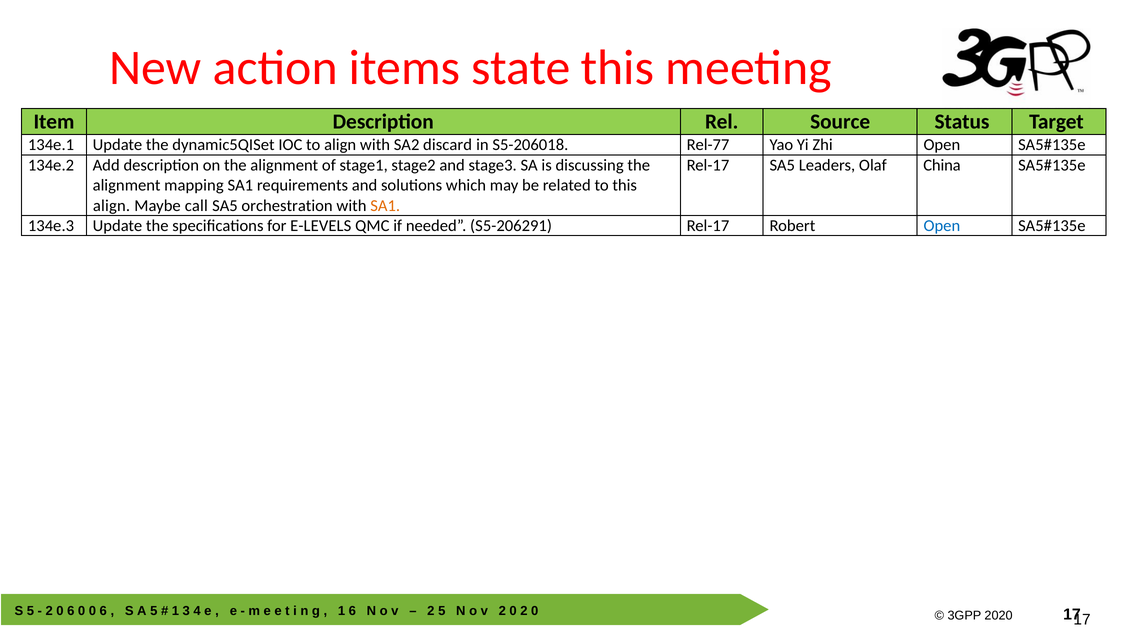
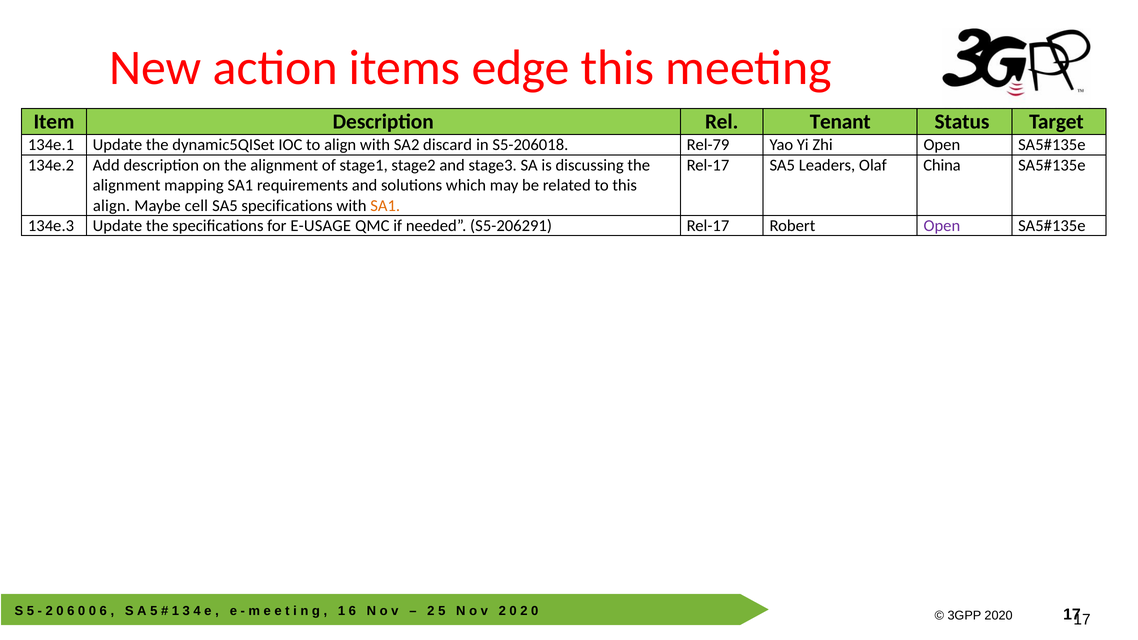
state: state -> edge (521, 68)
Source: Source -> Tenant (840, 122)
Rel-77: Rel-77 -> Rel-79 (708, 145)
call: call -> cell (196, 206)
SA5 orchestration: orchestration -> specifications (287, 206)
E-LEVELS: E-LEVELS -> E-USAGE (321, 226)
Open colour: blue -> purple (942, 226)
